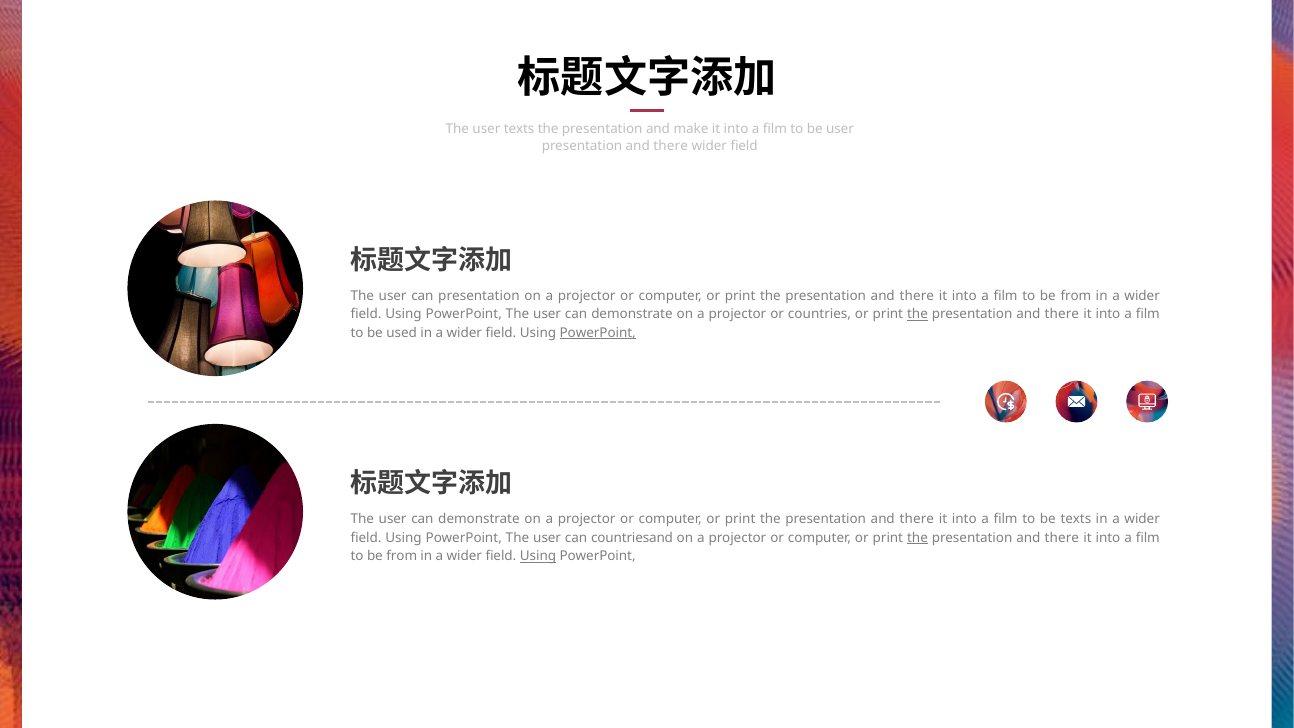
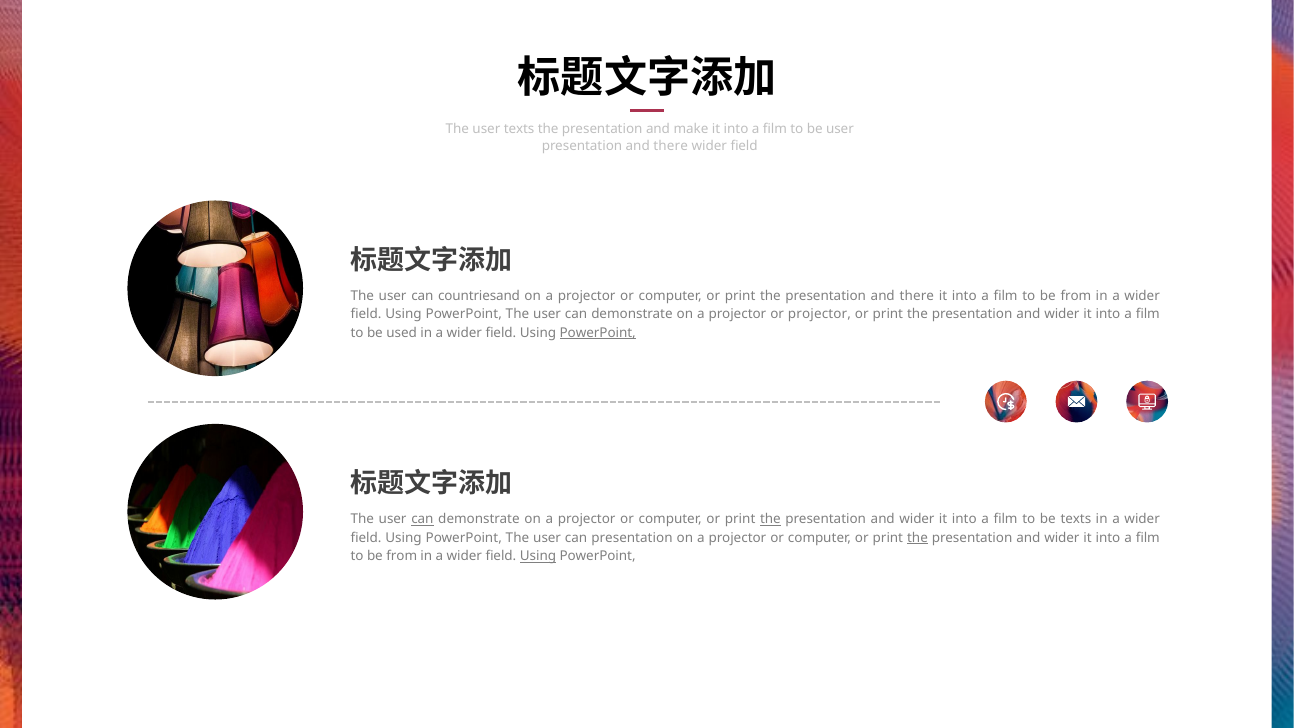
can presentation: presentation -> countriesand (479, 296)
or countries: countries -> projector (819, 314)
the underline: present -> none (917, 314)
there: there -> wider (1062, 314)
can underline: none -> present (422, 519)
the underline: none -> present (770, 519)
there: there -> wider (917, 519)
can countriesand: countriesand -> presentation (632, 538)
there: there -> wider (1062, 538)
